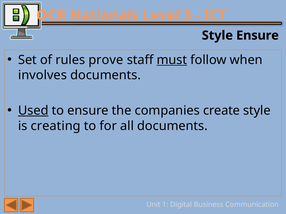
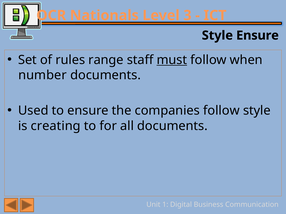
prove: prove -> range (106, 60)
involves: involves -> number (42, 75)
Used underline: present -> none (33, 111)
companies create: create -> follow (221, 111)
